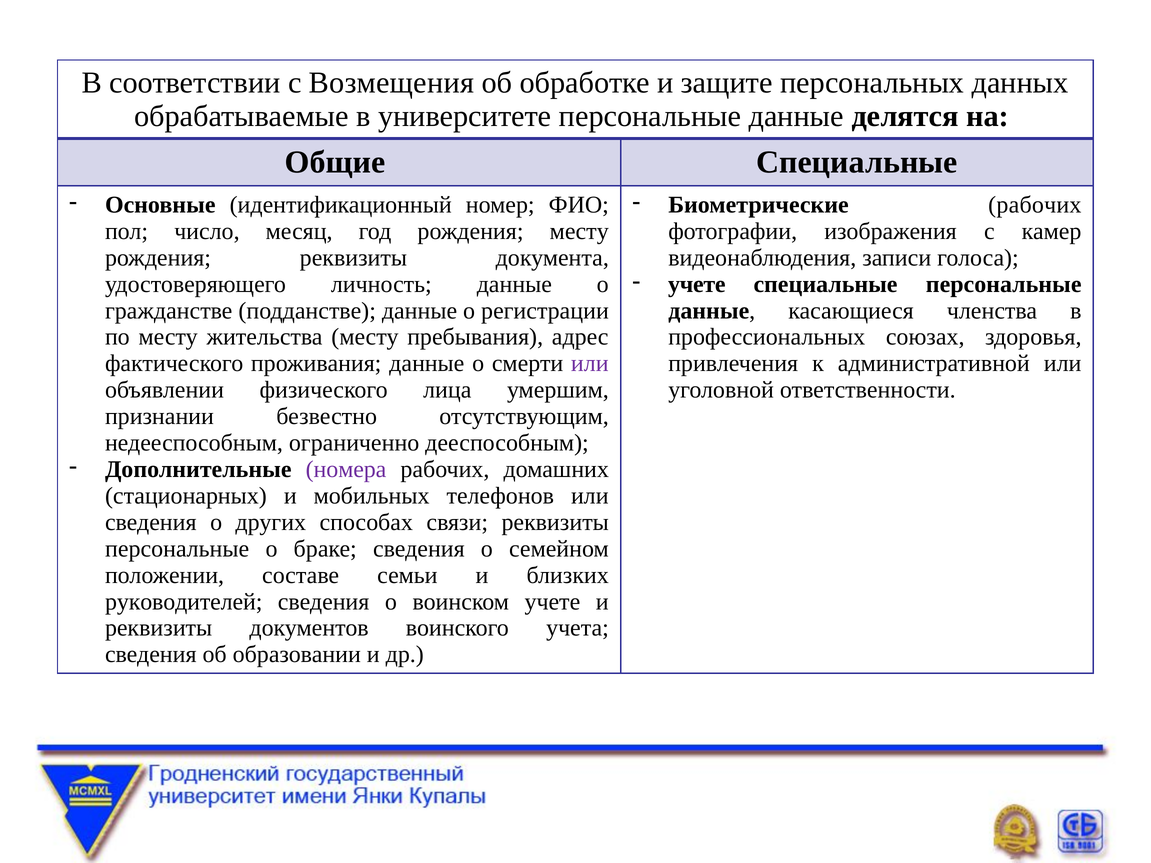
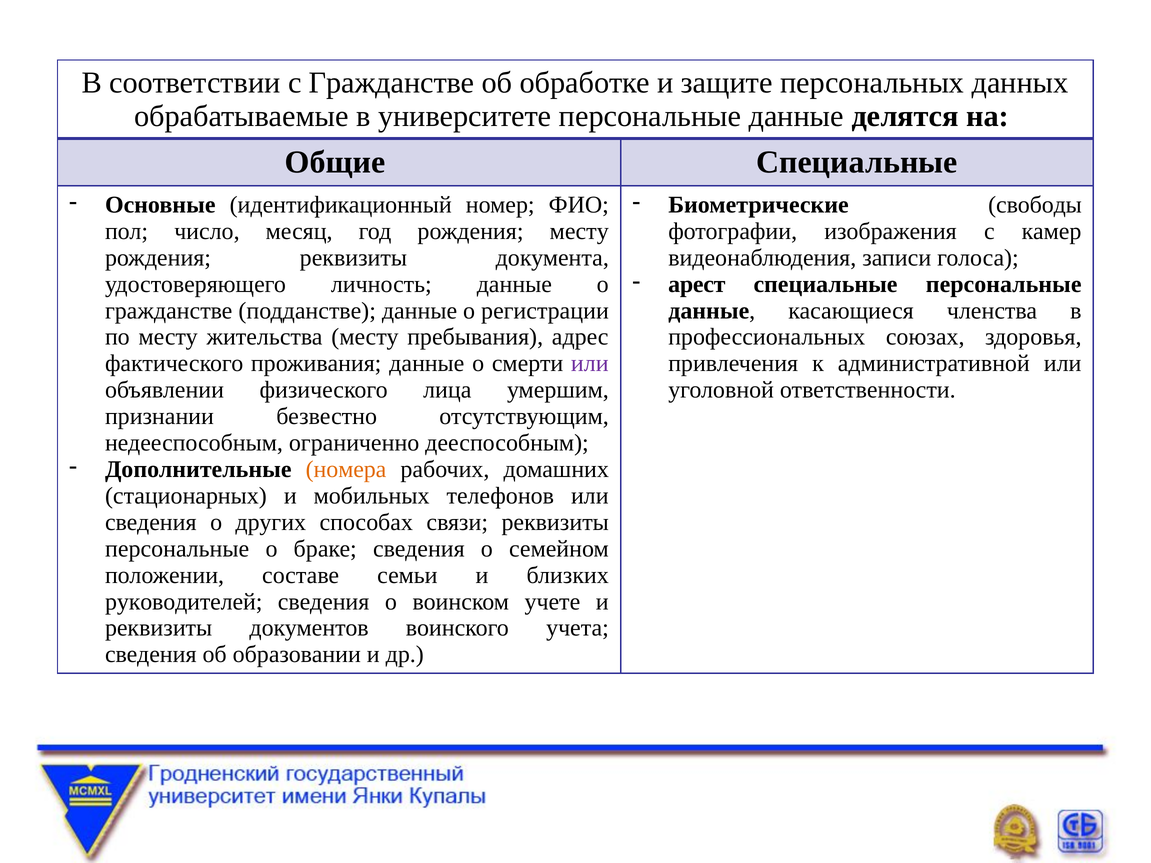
с Возмещения: Возмещения -> Гражданстве (392, 83)
Биометрические рабочих: рабочих -> свободы (1035, 205)
учете: учете -> арест (697, 284)
номера colour: purple -> orange (346, 469)
